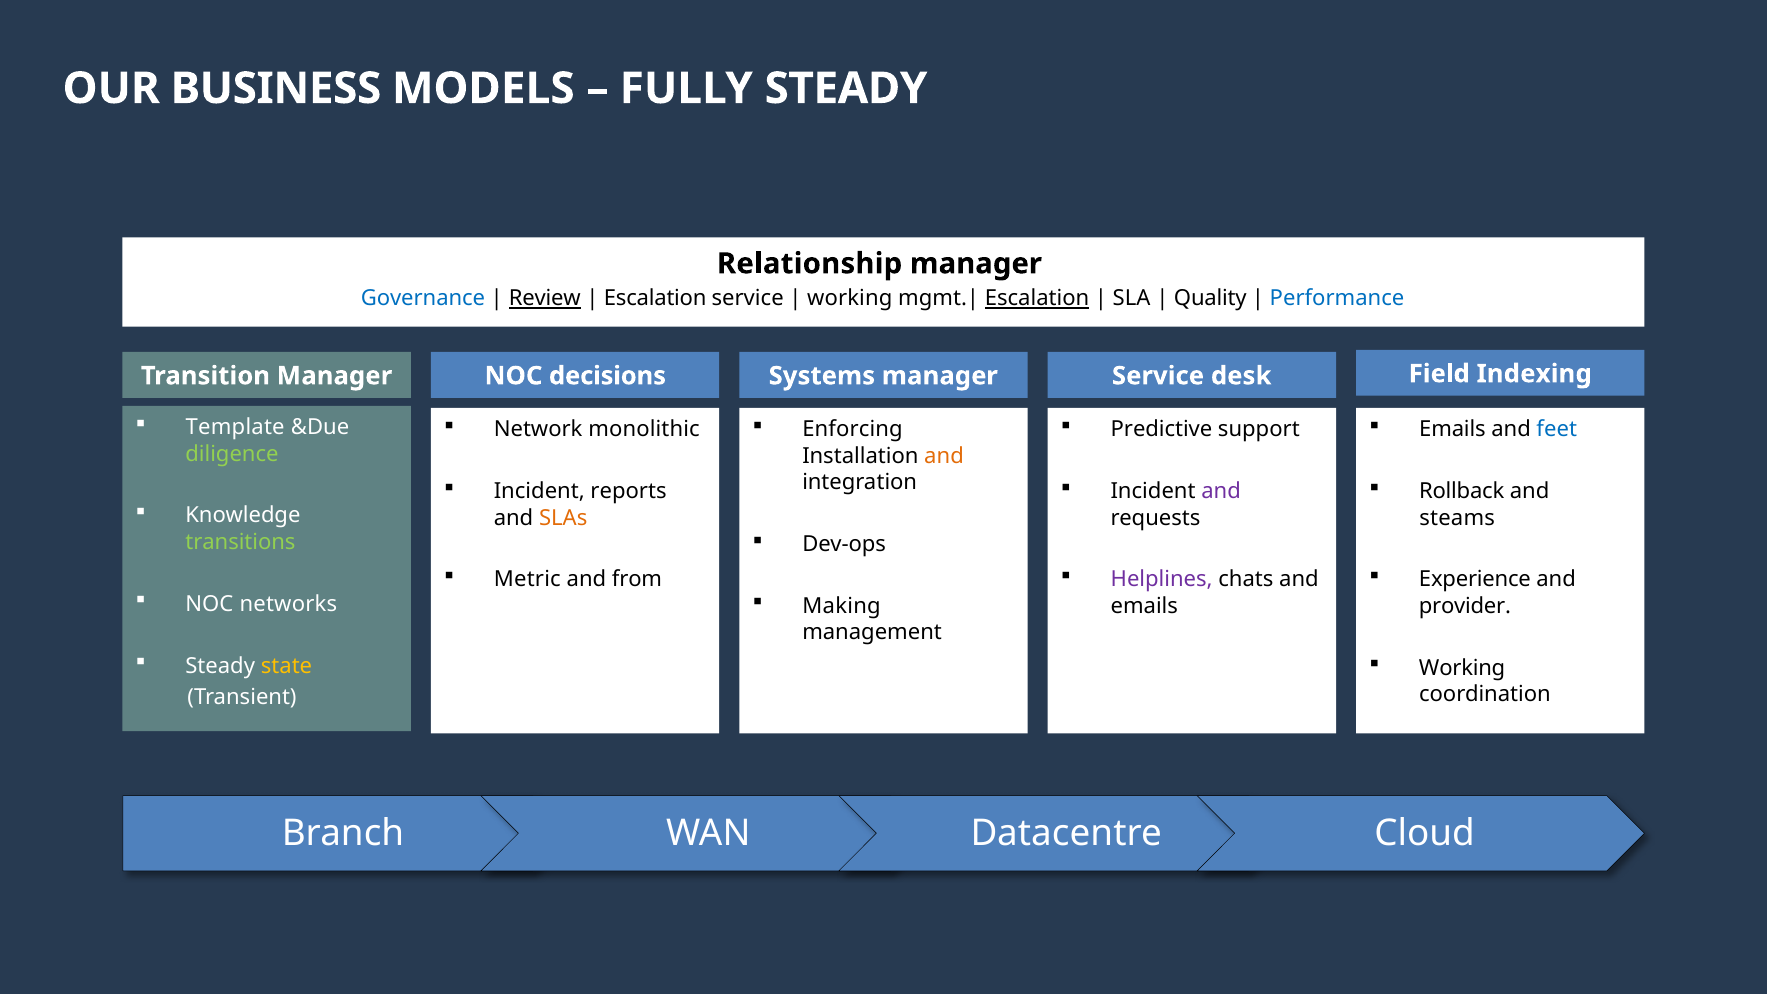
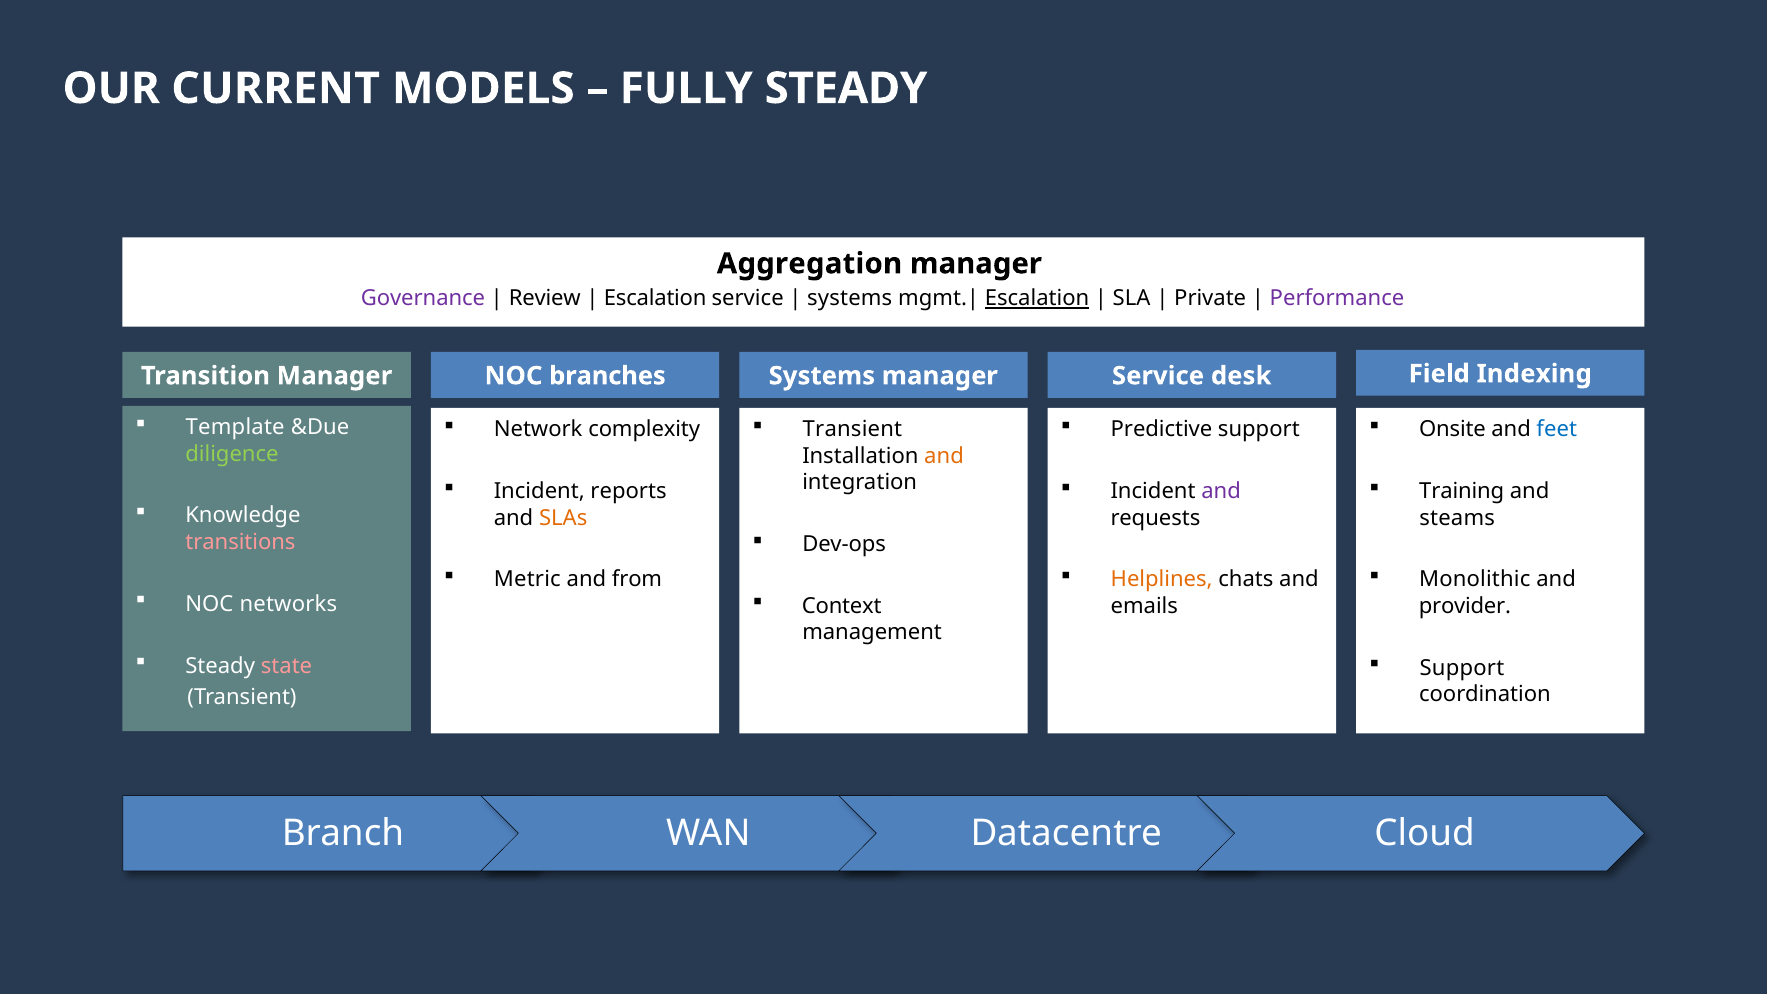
BUSINESS: BUSINESS -> CURRENT (276, 89)
Relationship: Relationship -> Aggregation (810, 264)
Governance colour: blue -> purple (423, 298)
Review underline: present -> none (545, 298)
working: working -> systems (850, 298)
Quality: Quality -> Private (1210, 298)
Performance colour: blue -> purple (1337, 298)
decisions: decisions -> branches (607, 376)
monolithic: monolithic -> complexity (644, 429)
Enforcing: Enforcing -> Transient (852, 429)
Emails: Emails -> Onsite (1452, 429)
Rollback: Rollback -> Training (1462, 491)
transitions colour: light green -> pink (240, 542)
Helplines colour: purple -> orange (1162, 580)
Experience: Experience -> Monolithic (1475, 580)
Making: Making -> Context (842, 606)
state colour: yellow -> pink (287, 666)
Working: Working -> Support (1462, 668)
